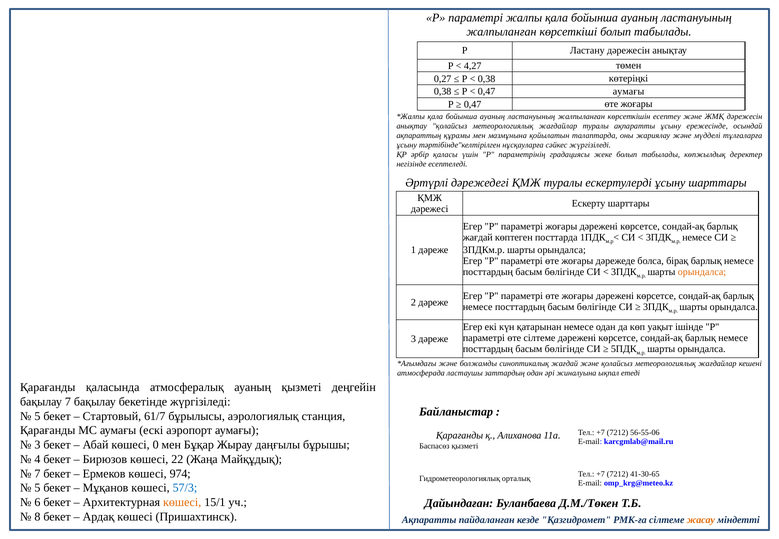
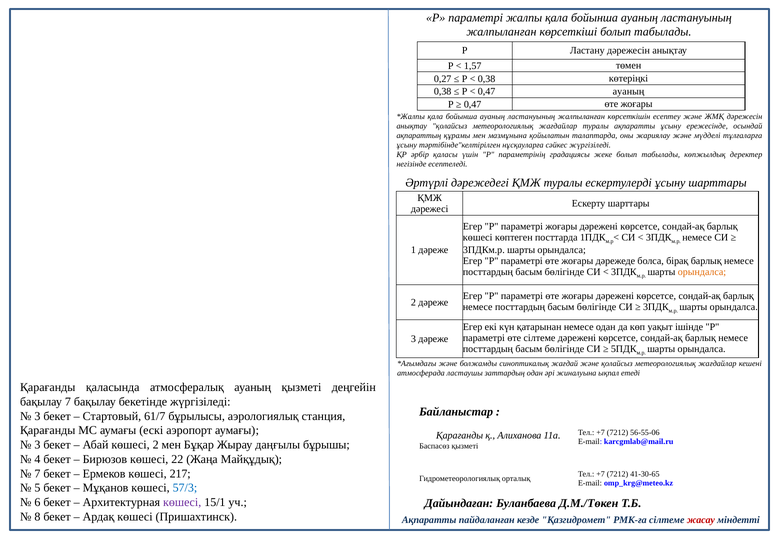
4,27: 4,27 -> 1,57 (473, 66)
0,47 аумағы: аумағы -> ауаның (629, 91)
жағдай: жағдай -> көшесі (478, 238)
5: 5 -> 3 (37, 416)
көшесі 0: 0 -> 2 (156, 445)
974: 974 -> 217 (180, 474)
көшесі colour: orange -> purple (182, 503)
жасау colour: orange -> red (701, 520)
